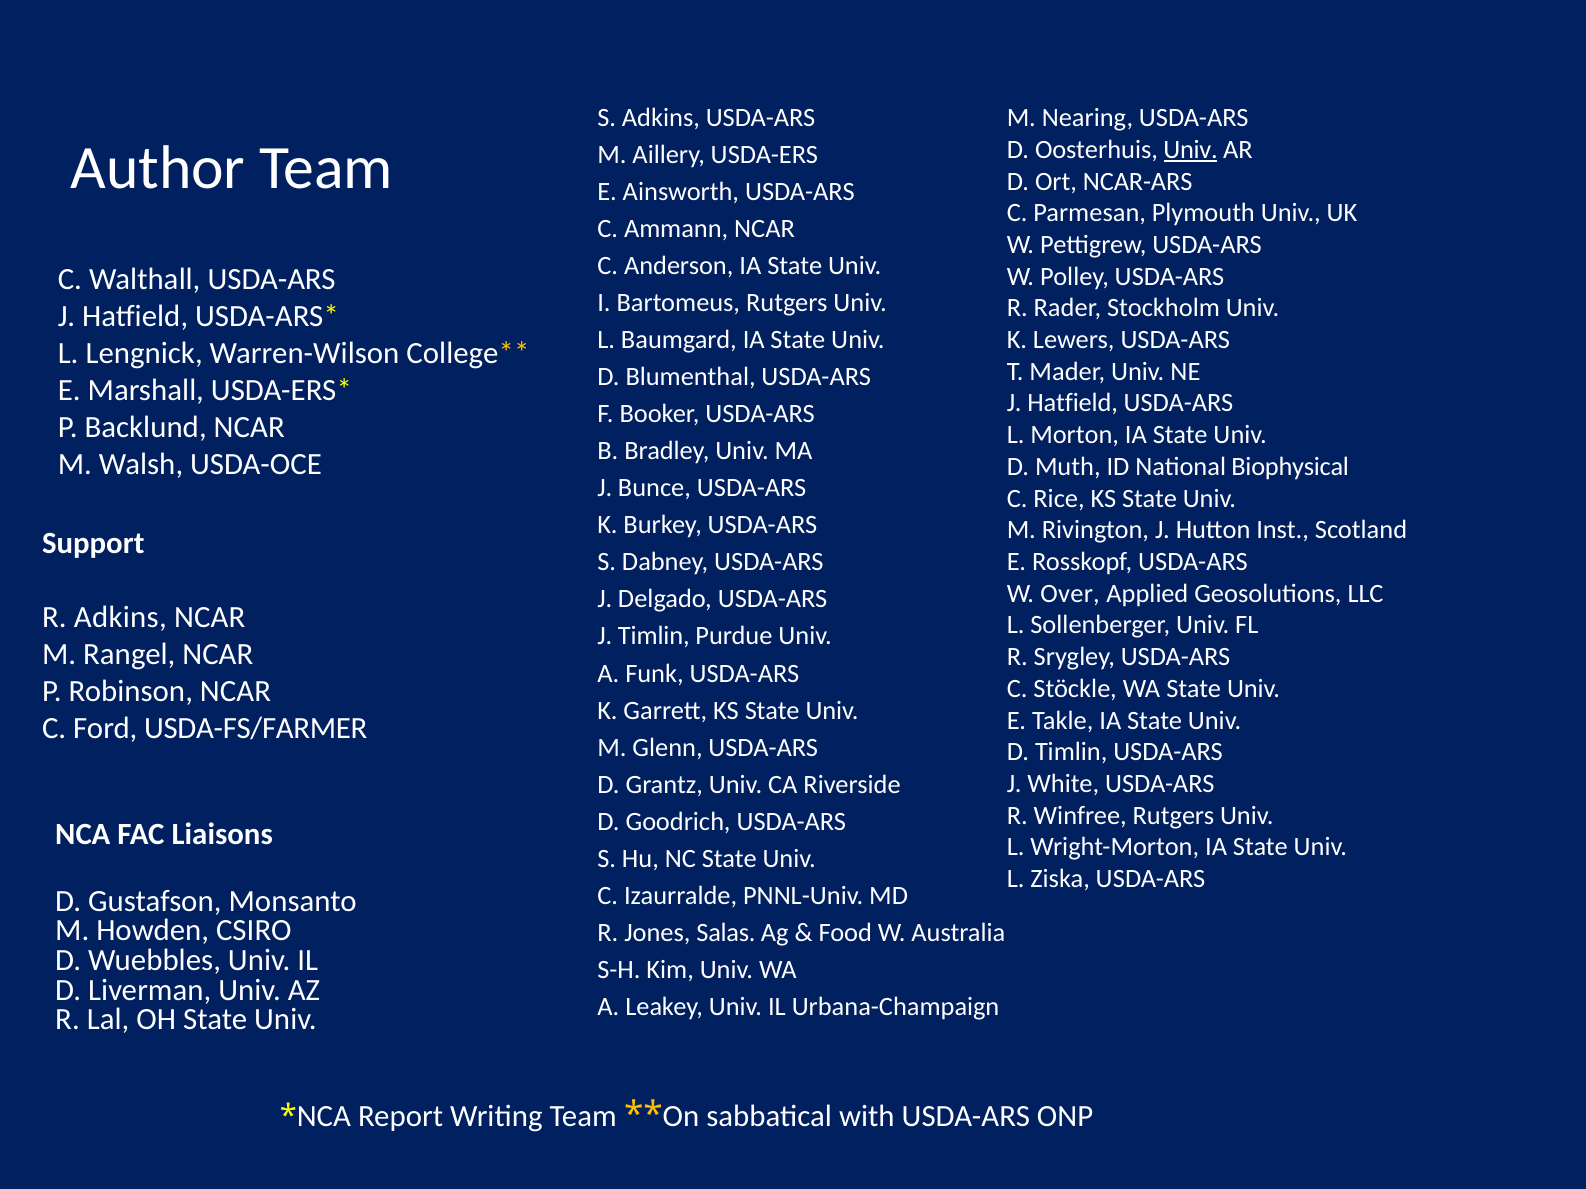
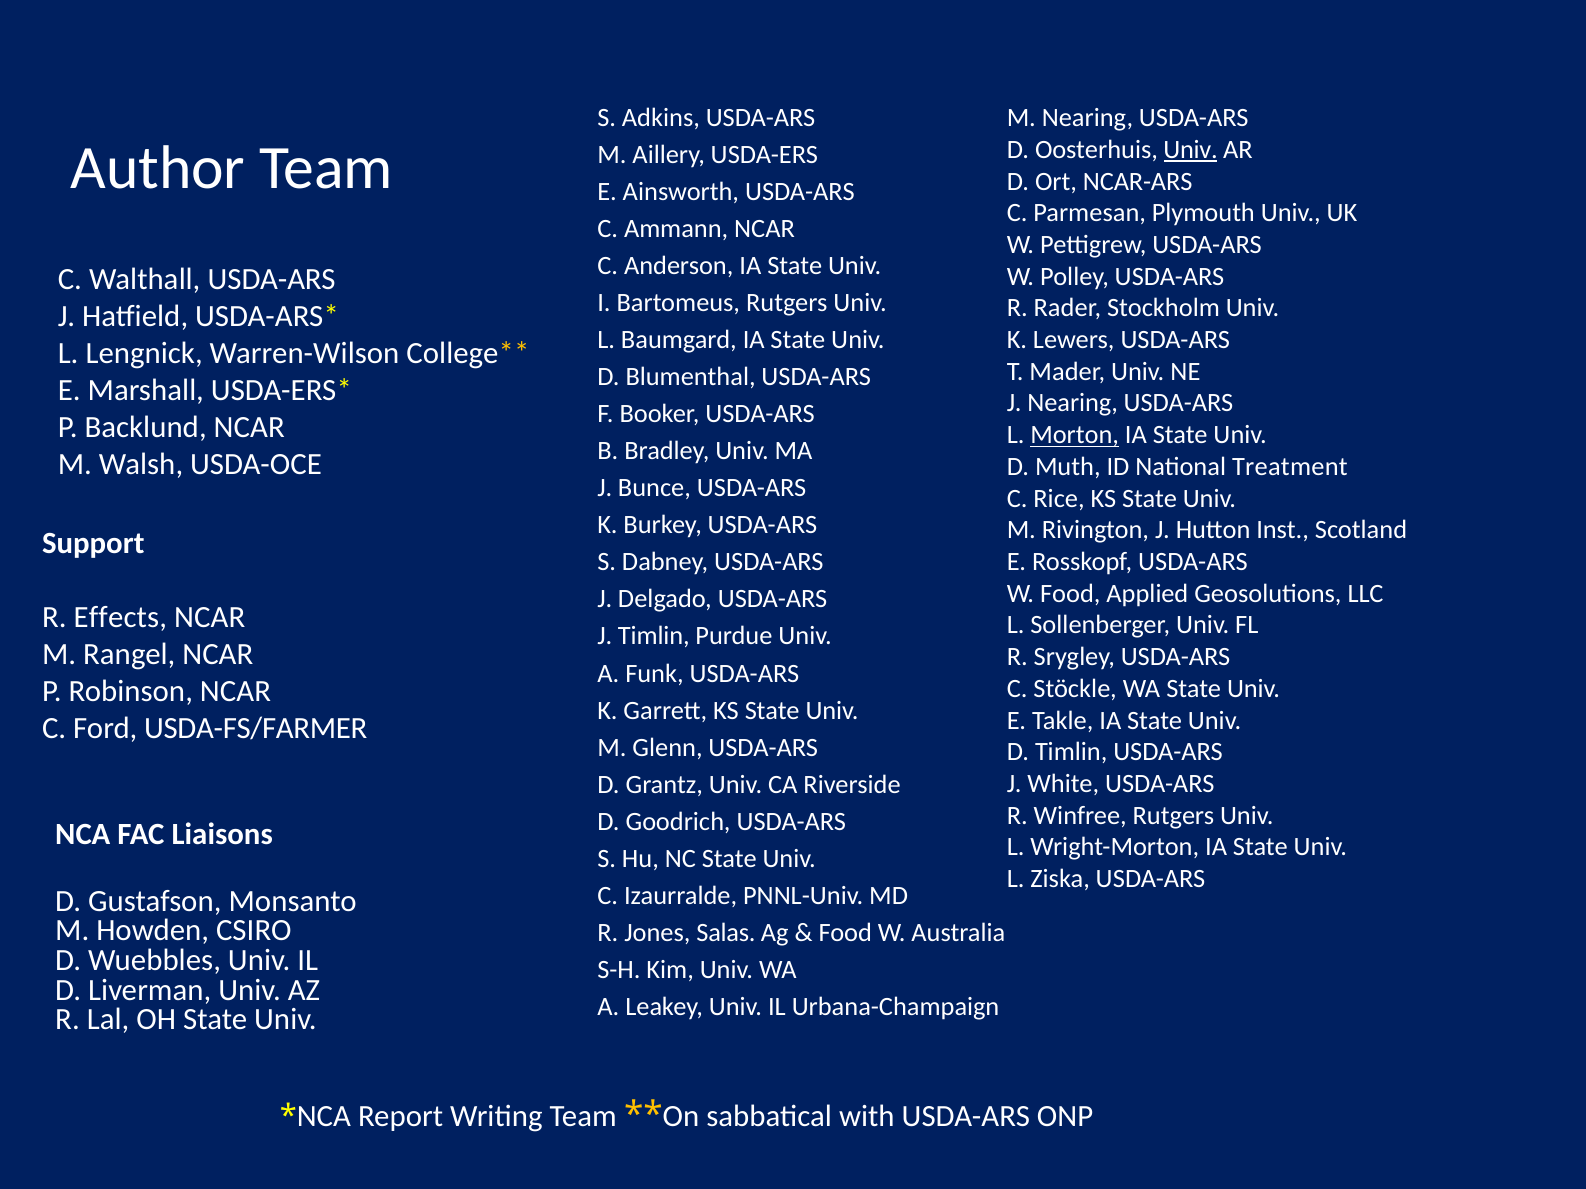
Hatfield: Hatfield -> Nearing (1073, 403)
Morton underline: none -> present (1075, 435)
Biophysical: Biophysical -> Treatment (1290, 467)
W Over: Over -> Food (1070, 594)
R Adkins: Adkins -> Effects (120, 618)
